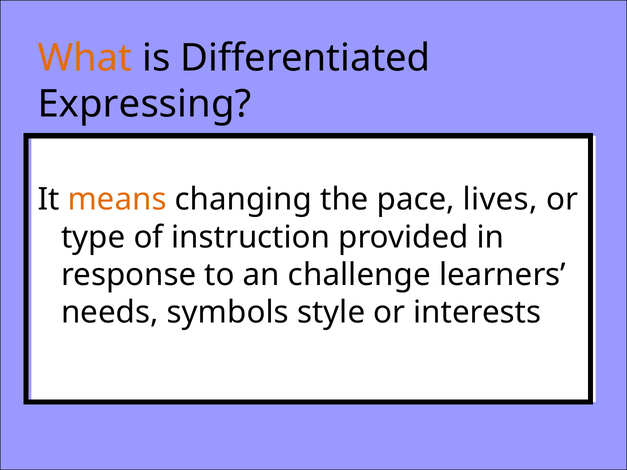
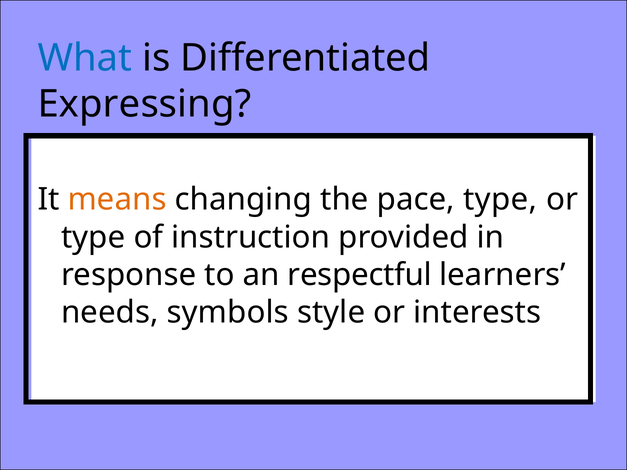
What colour: orange -> blue (85, 58)
pace lives: lives -> type (500, 200)
challenge: challenge -> respectful (360, 275)
